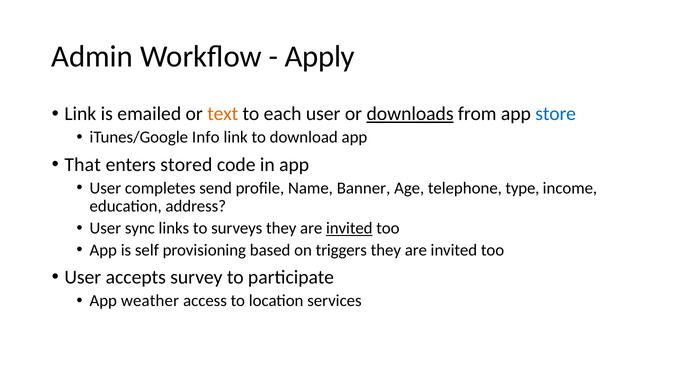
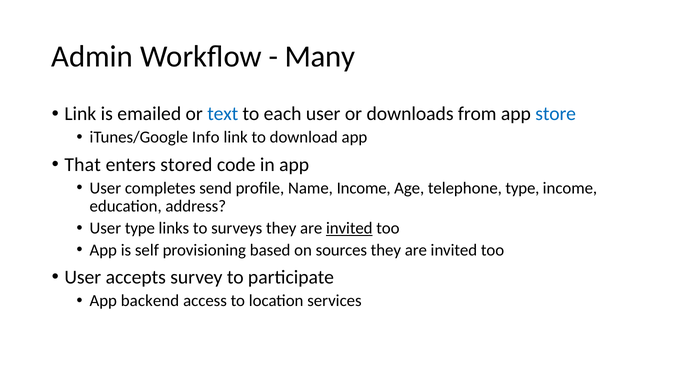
Apply: Apply -> Many (320, 57)
text colour: orange -> blue (223, 114)
downloads underline: present -> none (410, 114)
Name Banner: Banner -> Income (364, 188)
User sync: sync -> type (140, 228)
triggers: triggers -> sources (341, 250)
weather: weather -> backend (150, 300)
